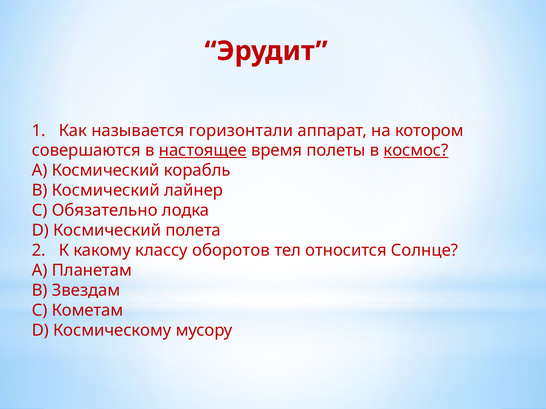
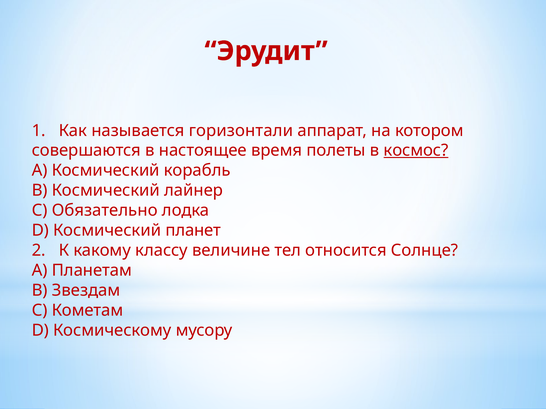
настоящее underline: present -> none (203, 151)
полета: полета -> планет (193, 231)
оборотов: оборотов -> величине (231, 251)
